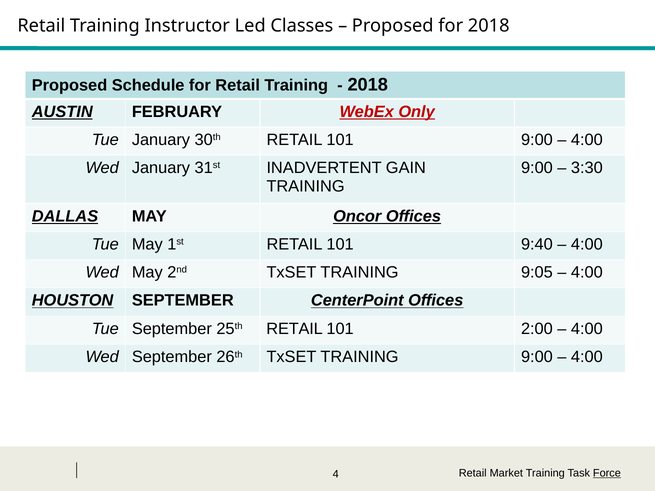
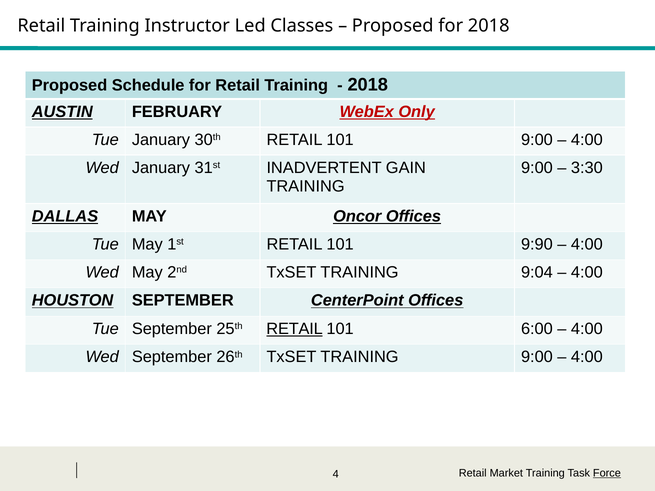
9:40: 9:40 -> 9:90 (537, 245)
9:05: 9:05 -> 9:04 (537, 273)
RETAIL underline: none -> present (295, 329)
2:00: 2:00 -> 6:00 (537, 329)
